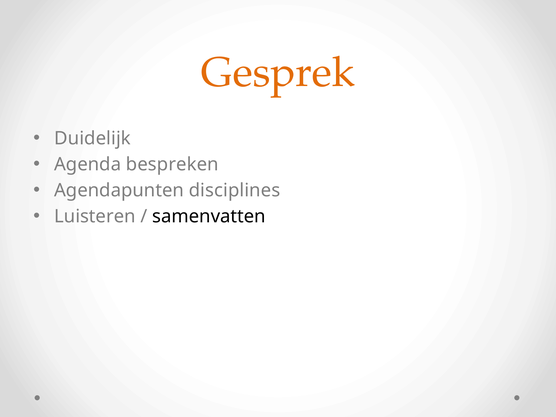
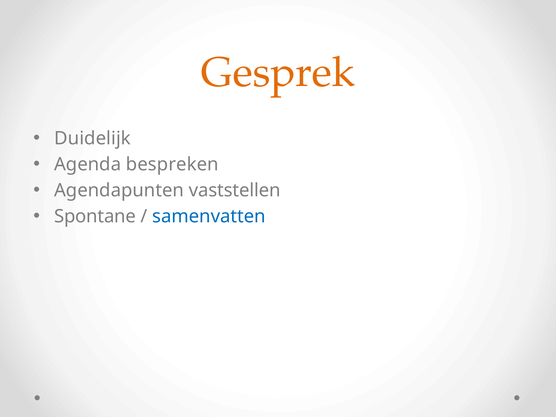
disciplines: disciplines -> vaststellen (235, 190)
Luisteren: Luisteren -> Spontane (95, 216)
samenvatten colour: black -> blue (209, 216)
